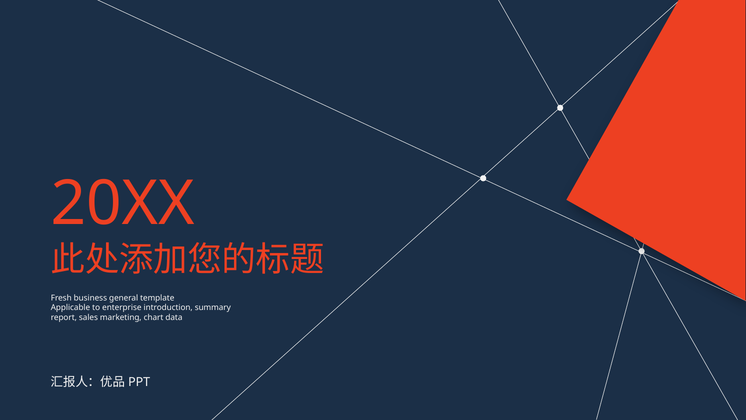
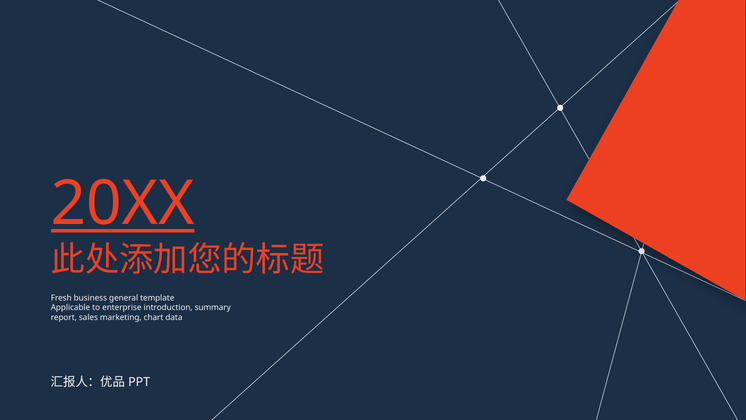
20XX underline: none -> present (123, 204)
